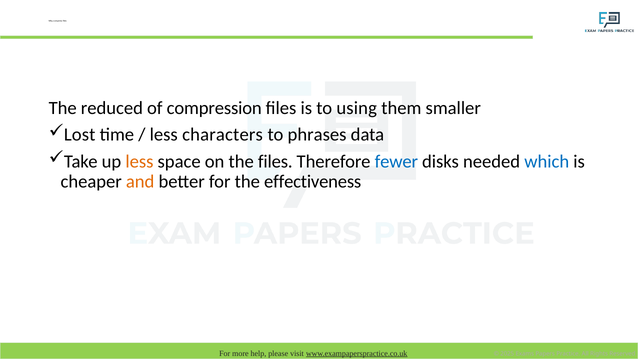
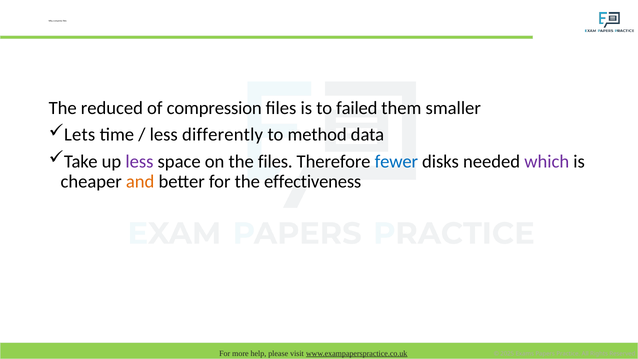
using: using -> failed (357, 108)
Lost: Lost -> Lets (80, 135)
characters: characters -> differently (223, 135)
phrases: phrases -> method (317, 135)
less colour: orange -> purple (139, 161)
which colour: blue -> purple (547, 161)
